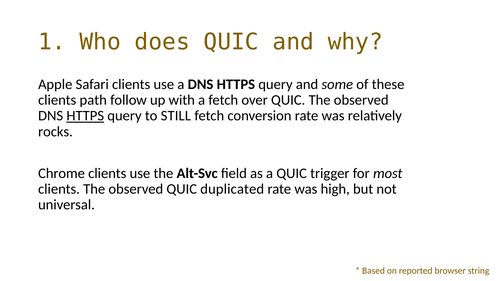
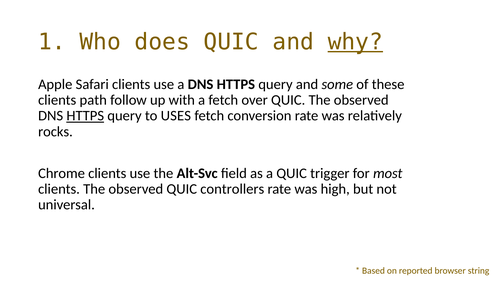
why underline: none -> present (355, 42)
STILL: STILL -> USES (176, 116)
duplicated: duplicated -> controllers (232, 189)
